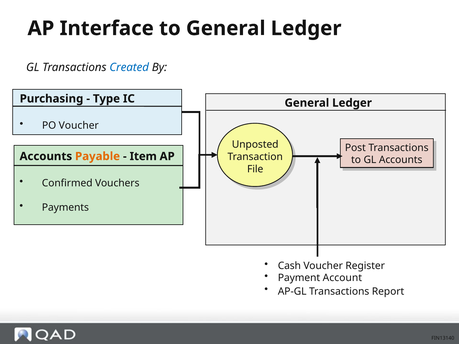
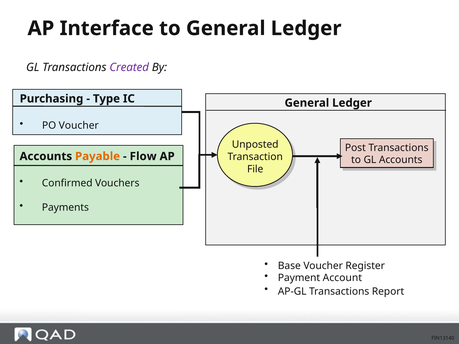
Created colour: blue -> purple (129, 67)
Item: Item -> Flow (143, 156)
Cash: Cash -> Base (289, 266)
